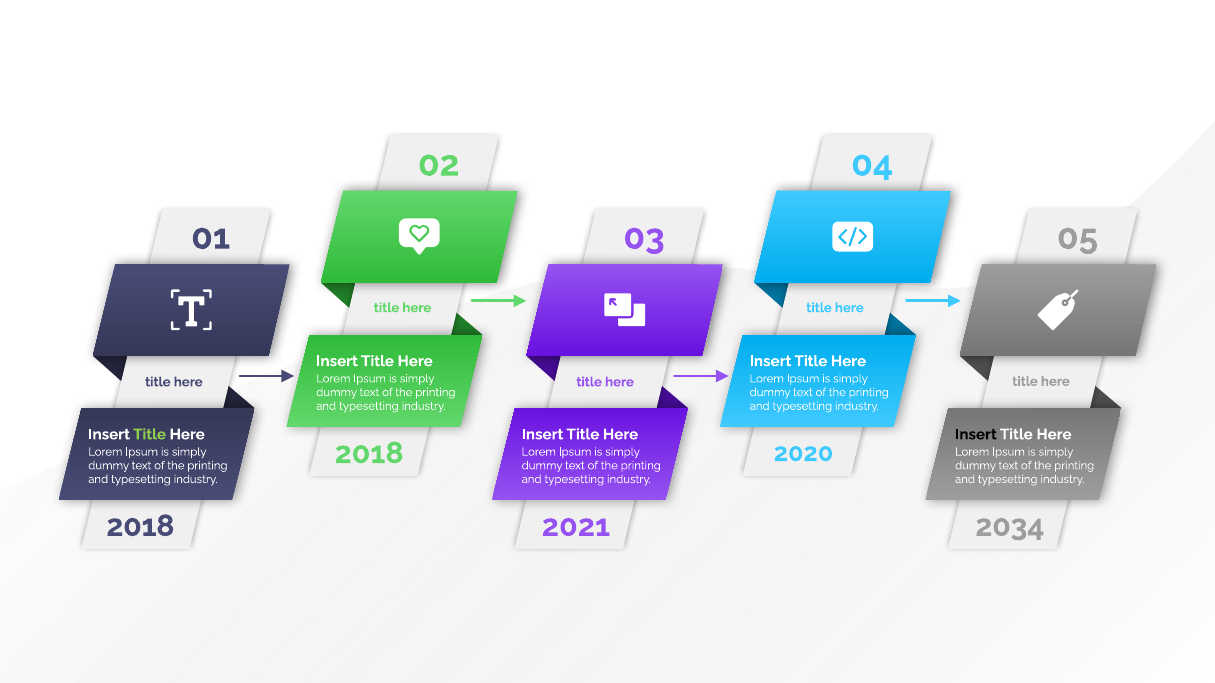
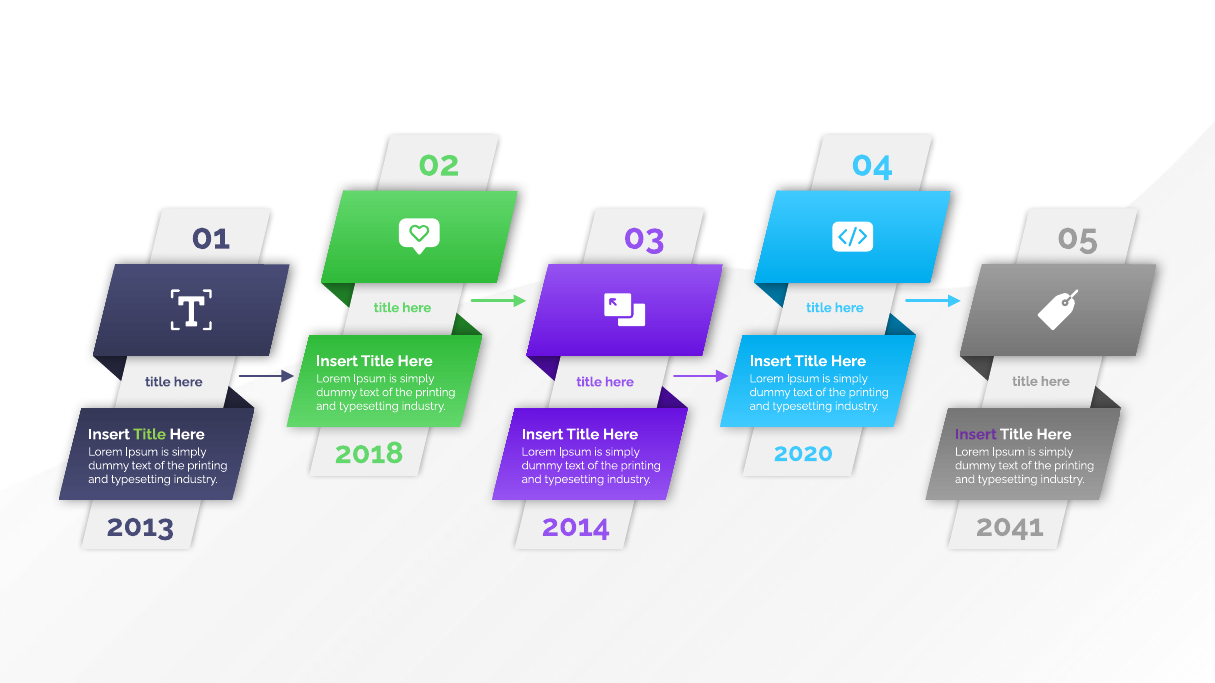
Insert colour: black -> purple (976, 435)
2018: 2018 -> 2013 (140, 526)
2021: 2021 -> 2014 (576, 526)
2034: 2034 -> 2041 (1010, 526)
